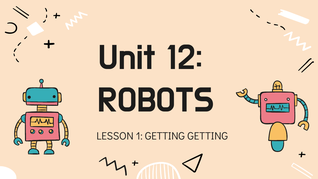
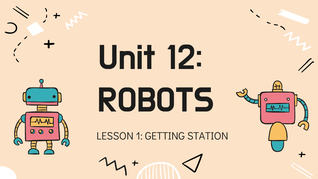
GETTING GETTING: GETTING -> STATION (208, 136)
